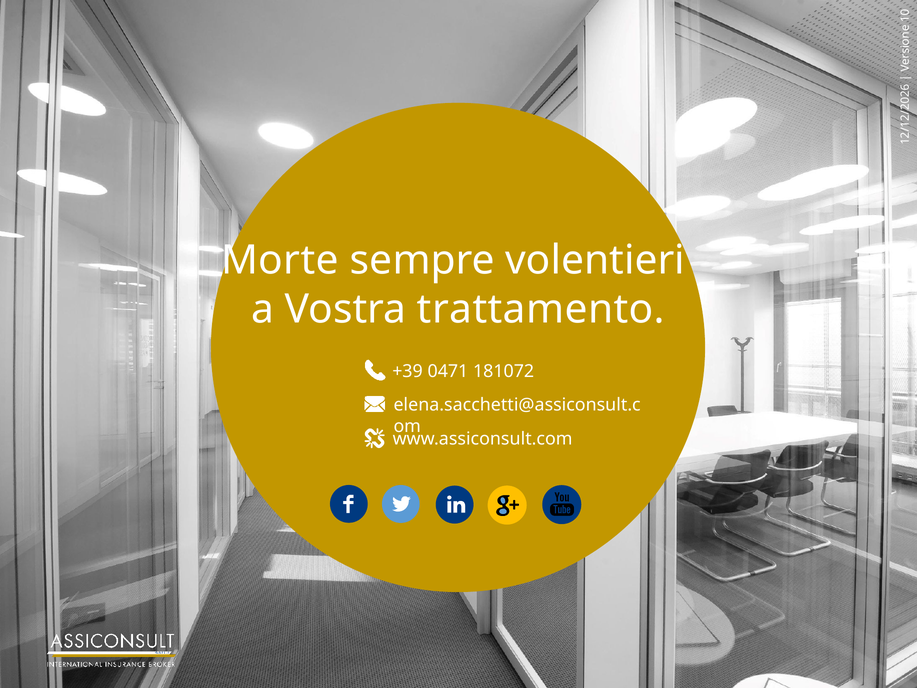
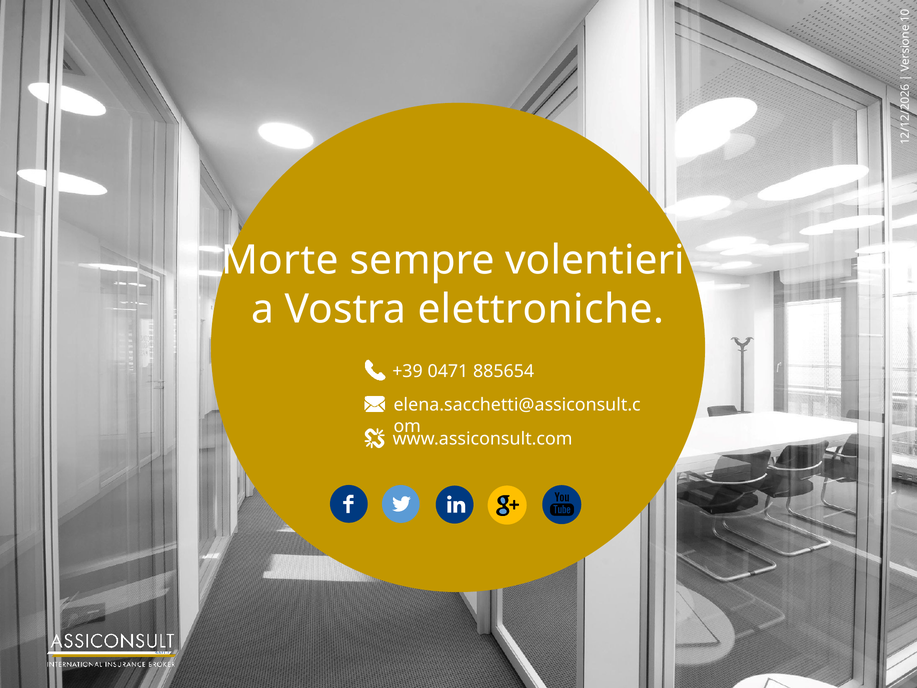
trattamento: trattamento -> elettroniche (541, 309)
181072: 181072 -> 885654 (504, 371)
